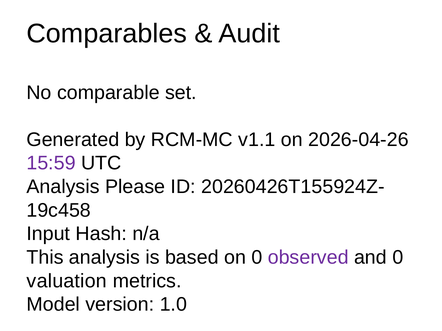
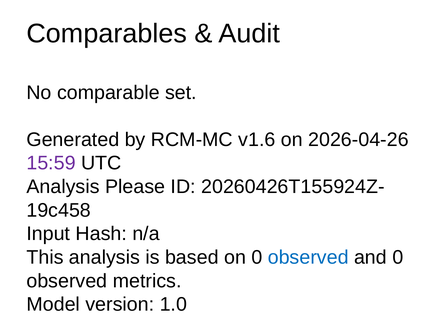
v1.1: v1.1 -> v1.6 (257, 140)
observed colour: purple -> blue (308, 258)
valuation: valuation -> observed (67, 281)
